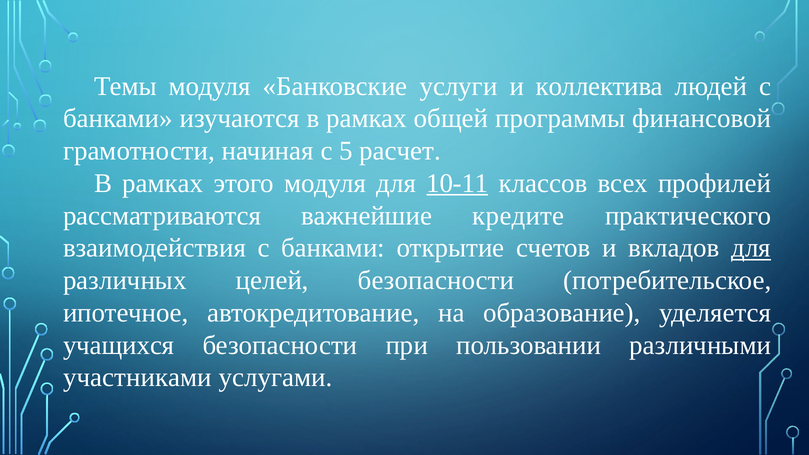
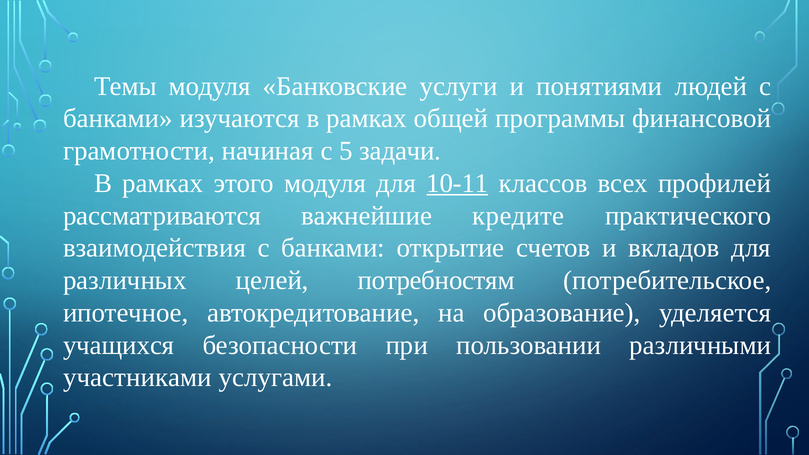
коллектива: коллектива -> понятиями (599, 86)
расчет: расчет -> задачи (400, 151)
для underline: present -> none (751, 248)
целей безопасности: безопасности -> потребностям (436, 280)
